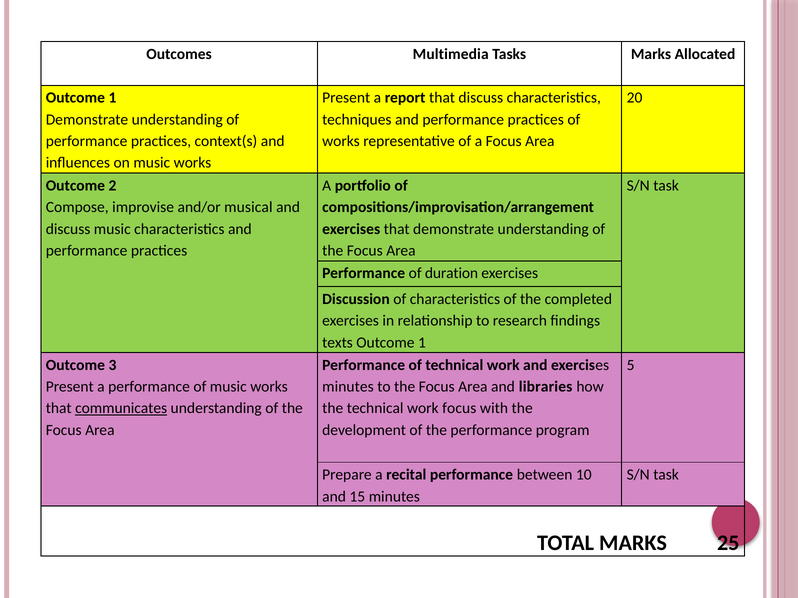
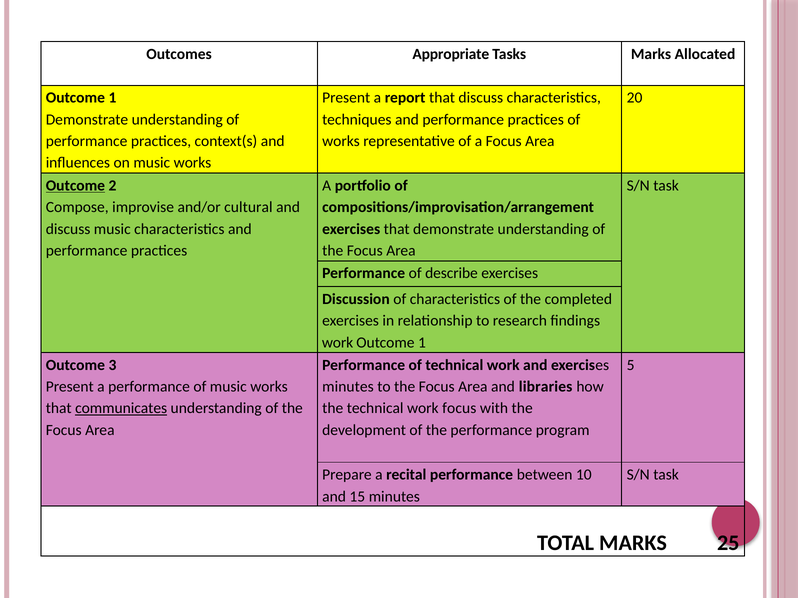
Multimedia: Multimedia -> Appropriate (451, 54)
Outcome underline: none -> present (75, 186)
musical: musical -> cultural (248, 207)
duration: duration -> describe (452, 274)
texts: texts -> work (338, 343)
